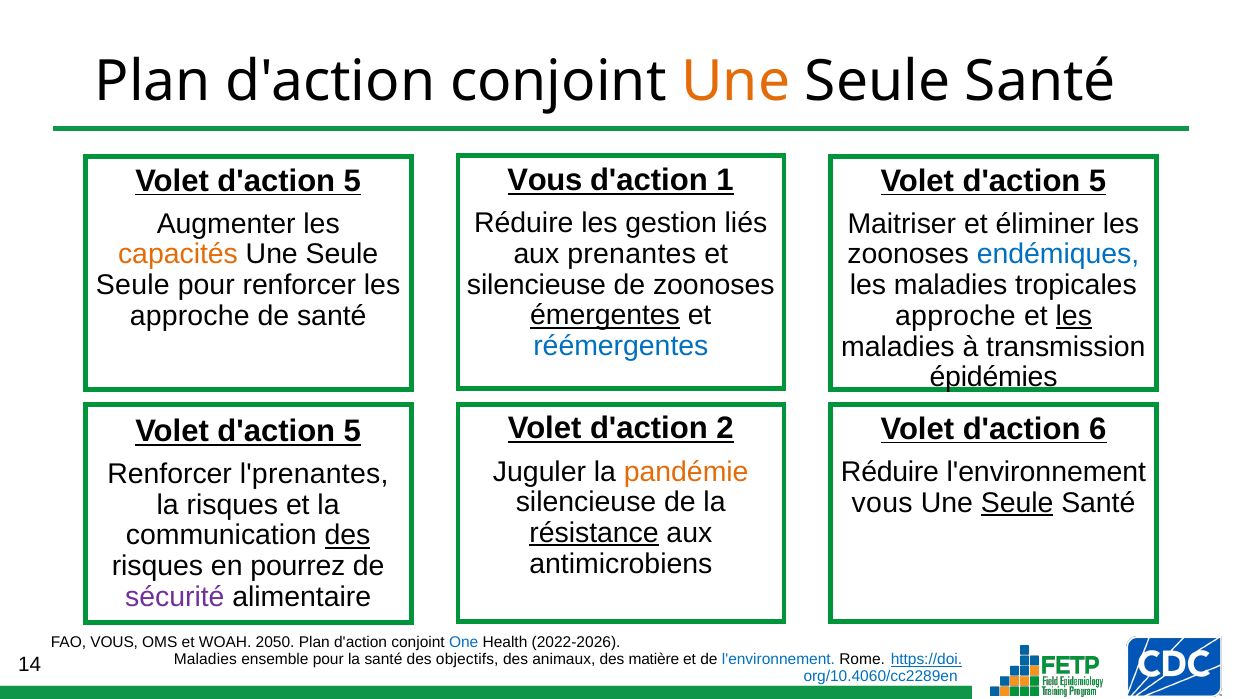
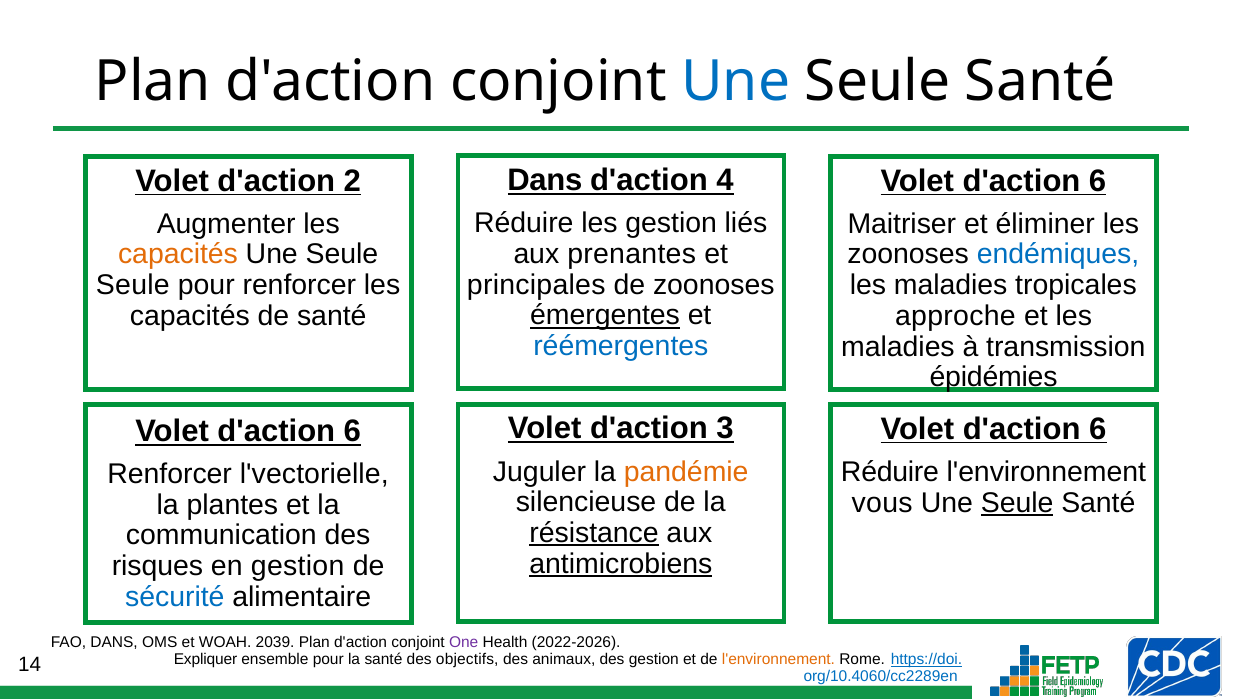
Une colour: orange -> blue (736, 82)
Vous: Vous -> Dans (545, 180)
1: 1 -> 4 (725, 180)
5: 5 -> 2 (352, 181)
5: 5 -> 6 (1098, 181)
silencieuse: silencieuse -> principales (536, 285)
approche: approche -> capacités (190, 316)
les underline: present -> none (1074, 316)
2: 2 -> 3 (725, 428)
5: 5 -> 6 (352, 431)
l'prenantes: l'prenantes -> l'vectorielle (314, 474)
la risques: risques -> plantes (232, 505)
des underline: present -> none (348, 535)
antimicrobiens underline: none -> present (621, 564)
en pourrez: pourrez -> gestion (298, 566)
sécurité colour: purple -> blue (175, 597)
FAO VOUS: VOUS -> DANS (114, 642)
2050: 2050 -> 2039 (275, 642)
One colour: blue -> purple (464, 642)
Maladies: Maladies -> Expliquer (205, 659)
des matière: matière -> gestion (654, 659)
l'environnement colour: blue -> orange (778, 659)
